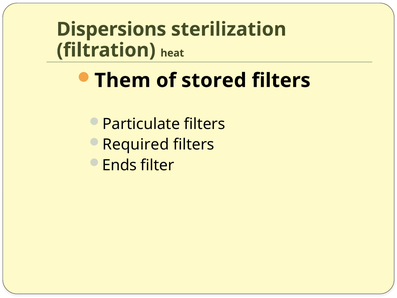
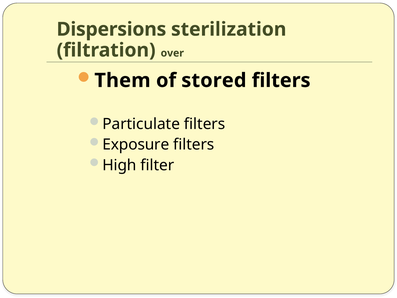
heat: heat -> over (172, 53)
Required: Required -> Exposure (136, 144)
Ends: Ends -> High (119, 165)
